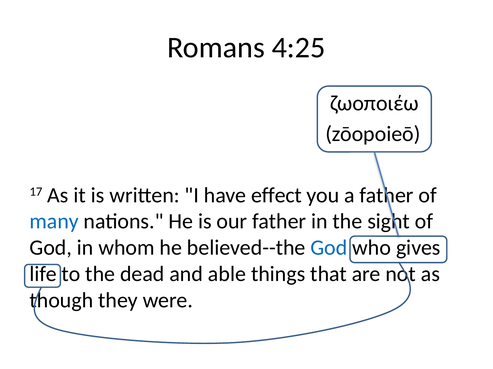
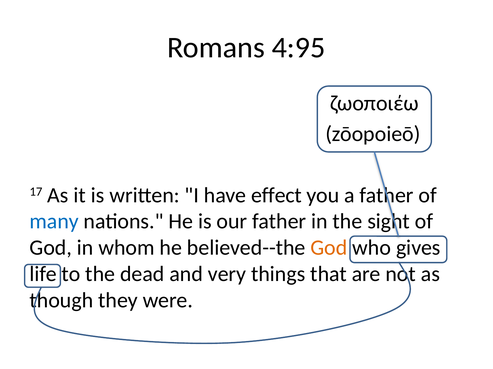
4:25: 4:25 -> 4:95 (299, 48)
God colour: blue -> orange (329, 248)
able: able -> very (227, 275)
